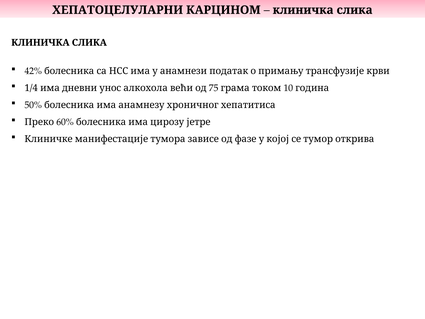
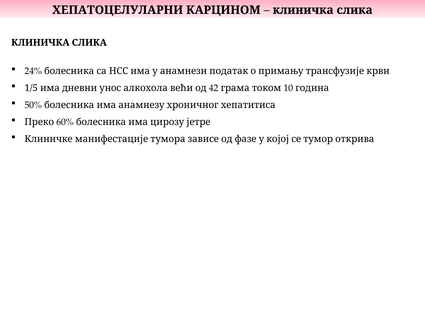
42%: 42% -> 24% (33, 71)
1/4: 1/4 -> 1/5 (31, 88)
75: 75 -> 42 (214, 88)
